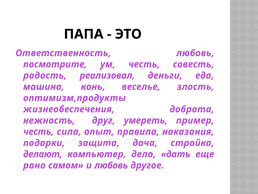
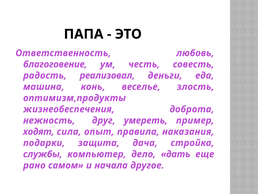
посмотрите: посмотрите -> благоговение (55, 64)
честь: честь -> ходят (39, 131)
делают: делают -> службы (43, 154)
и любовь: любовь -> начала (111, 165)
